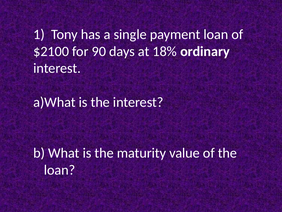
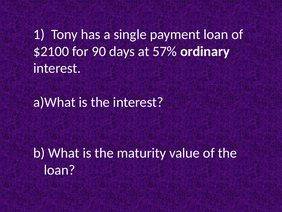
18%: 18% -> 57% (165, 51)
